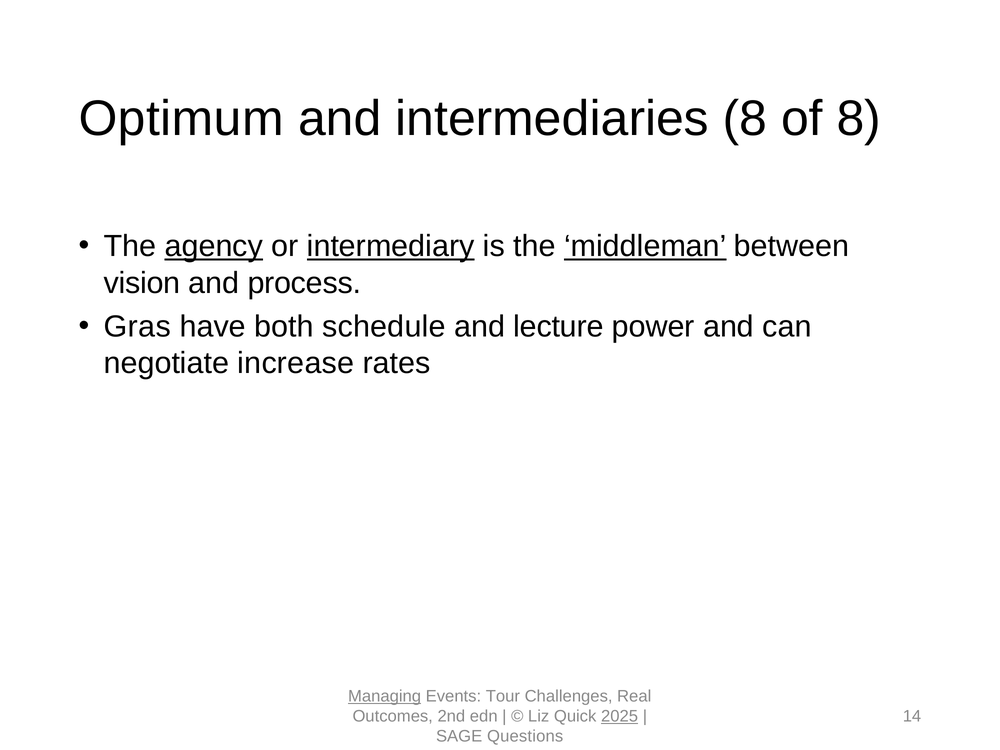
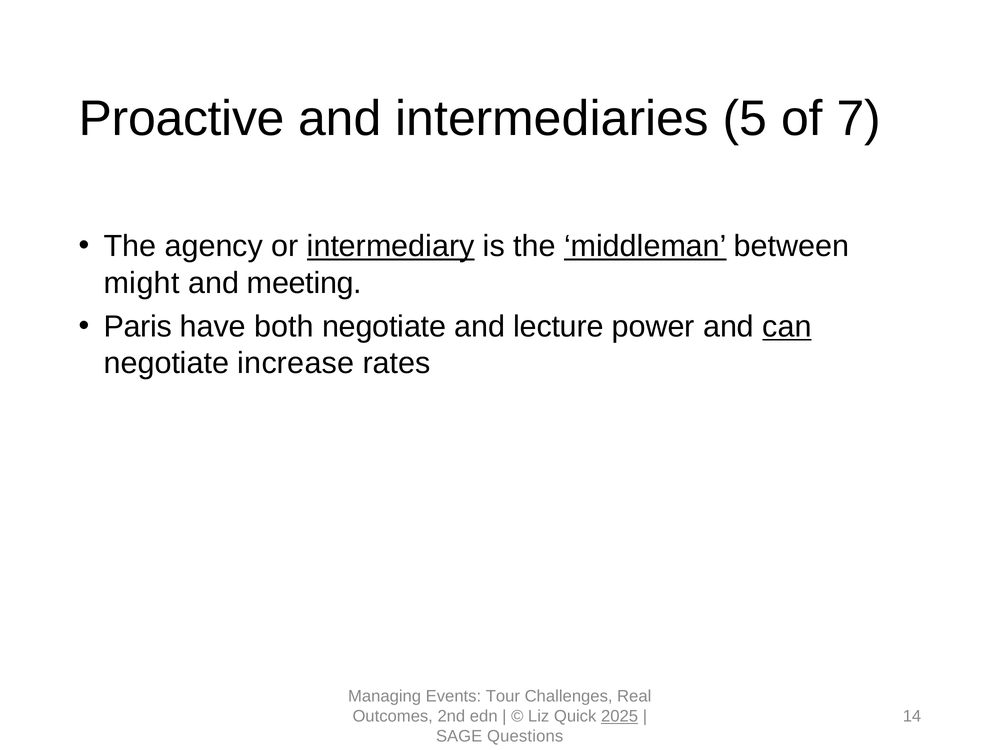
Optimum: Optimum -> Proactive (182, 119)
intermediaries 8: 8 -> 5 (745, 119)
of 8: 8 -> 7 (859, 119)
agency underline: present -> none (214, 246)
vision: vision -> might (142, 283)
process: process -> meeting (304, 283)
Gras: Gras -> Paris (138, 327)
both schedule: schedule -> negotiate (384, 327)
can underline: none -> present (787, 327)
Managing underline: present -> none (385, 696)
